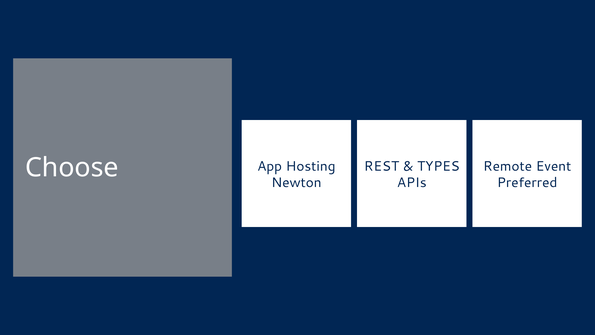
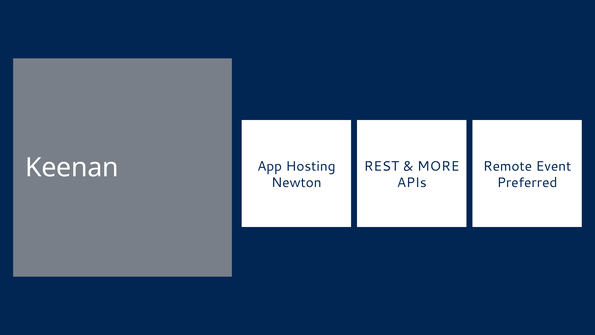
Choose: Choose -> Keenan (72, 168)
TYPES: TYPES -> MORE (438, 166)
